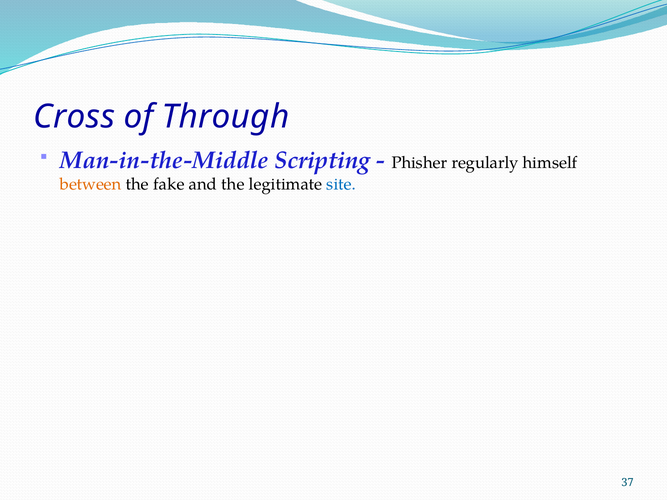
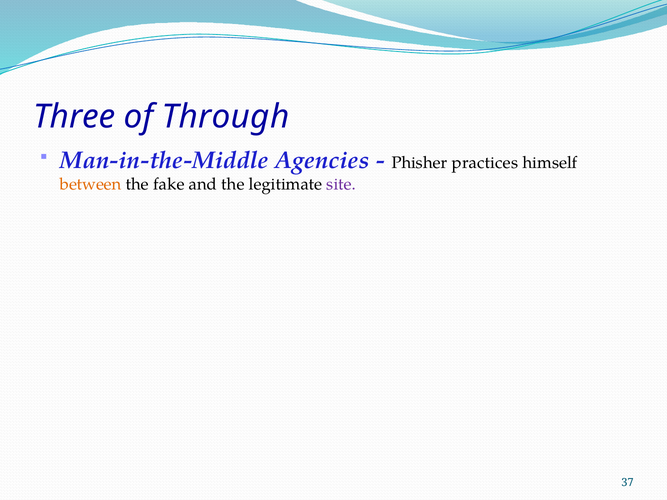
Cross: Cross -> Three (74, 117)
Scripting: Scripting -> Agencies (322, 161)
regularly: regularly -> practices (485, 163)
site colour: blue -> purple (341, 185)
